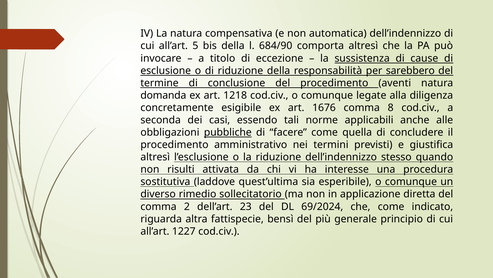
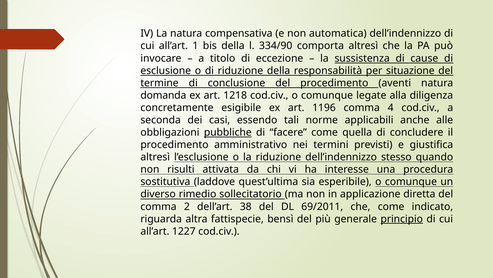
5: 5 -> 1 (195, 46)
684/90: 684/90 -> 334/90 (276, 46)
sarebbero: sarebbero -> situazione (410, 70)
1676: 1676 -> 1196 (324, 107)
8: 8 -> 4 (391, 107)
23: 23 -> 38 (246, 206)
69/2024: 69/2024 -> 69/2011 (322, 206)
principio underline: none -> present (402, 218)
